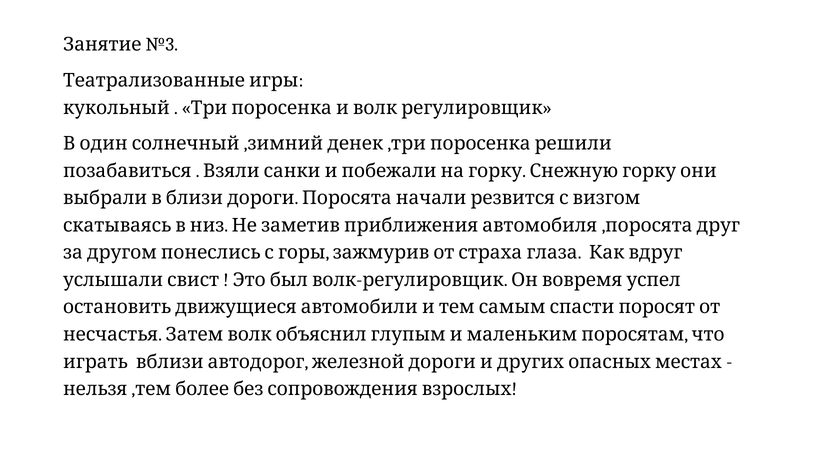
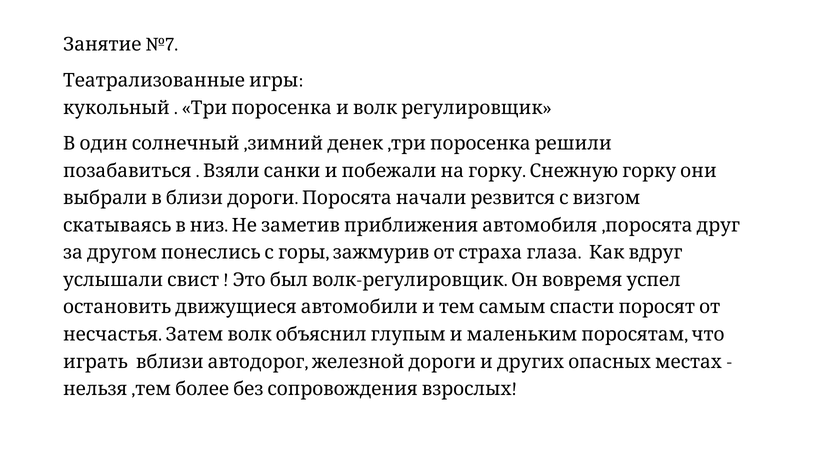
№3: №3 -> №7 (162, 45)
